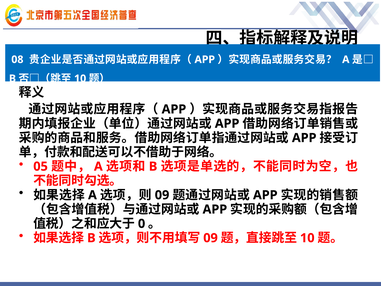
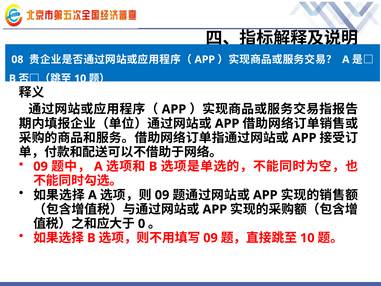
05: 05 -> 09 (41, 166)
